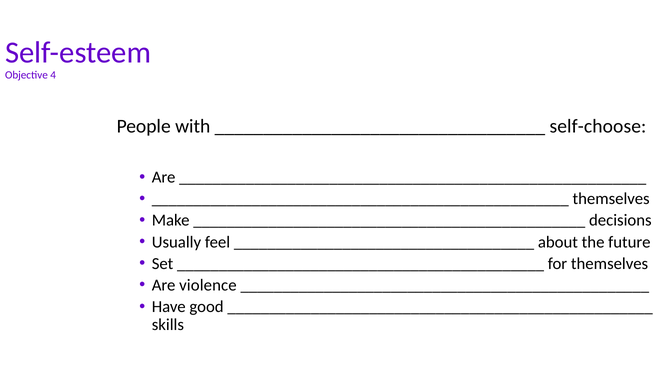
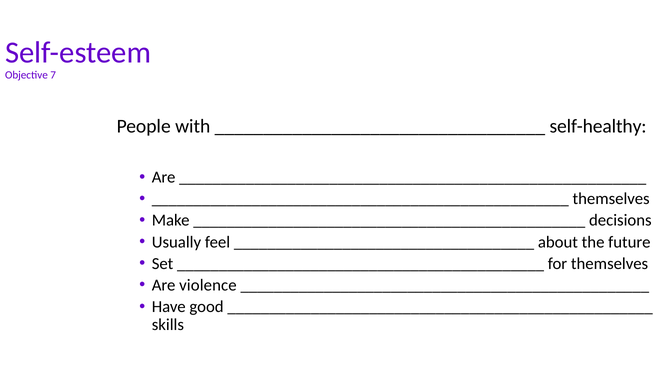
4: 4 -> 7 (53, 75)
self-choose: self-choose -> self-healthy (598, 126)
